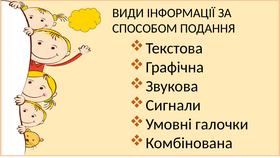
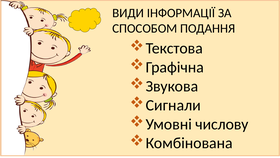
галочки: галочки -> числову (222, 124)
